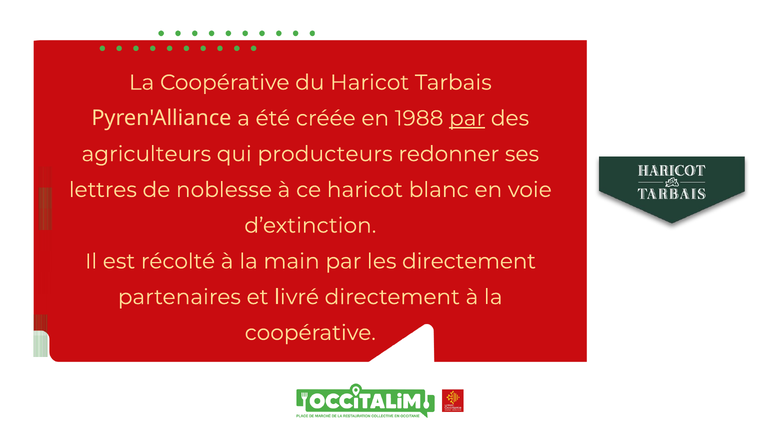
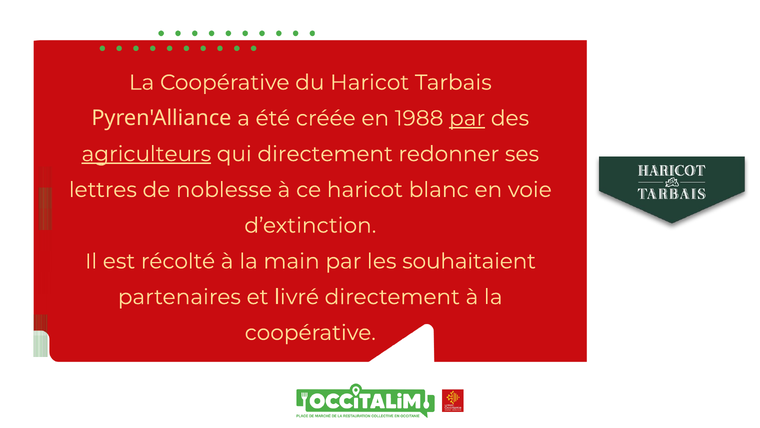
agriculteurs underline: none -> present (146, 154)
qui producteurs: producteurs -> directement (325, 154)
les directement: directement -> souhaitaient (469, 261)
